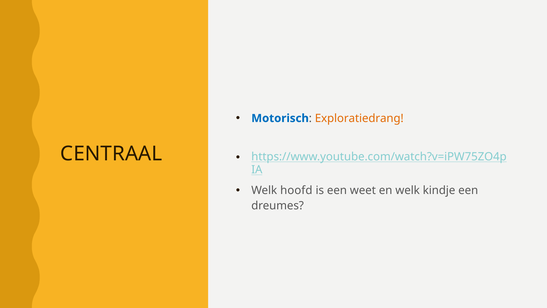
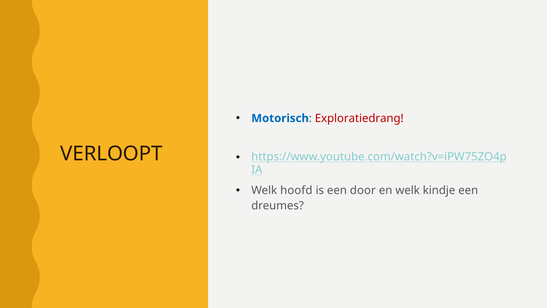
Exploratiedrang colour: orange -> red (359, 118)
CENTRAAL: CENTRAAL -> VERLOOPT (111, 154)
weet: weet -> door (363, 190)
